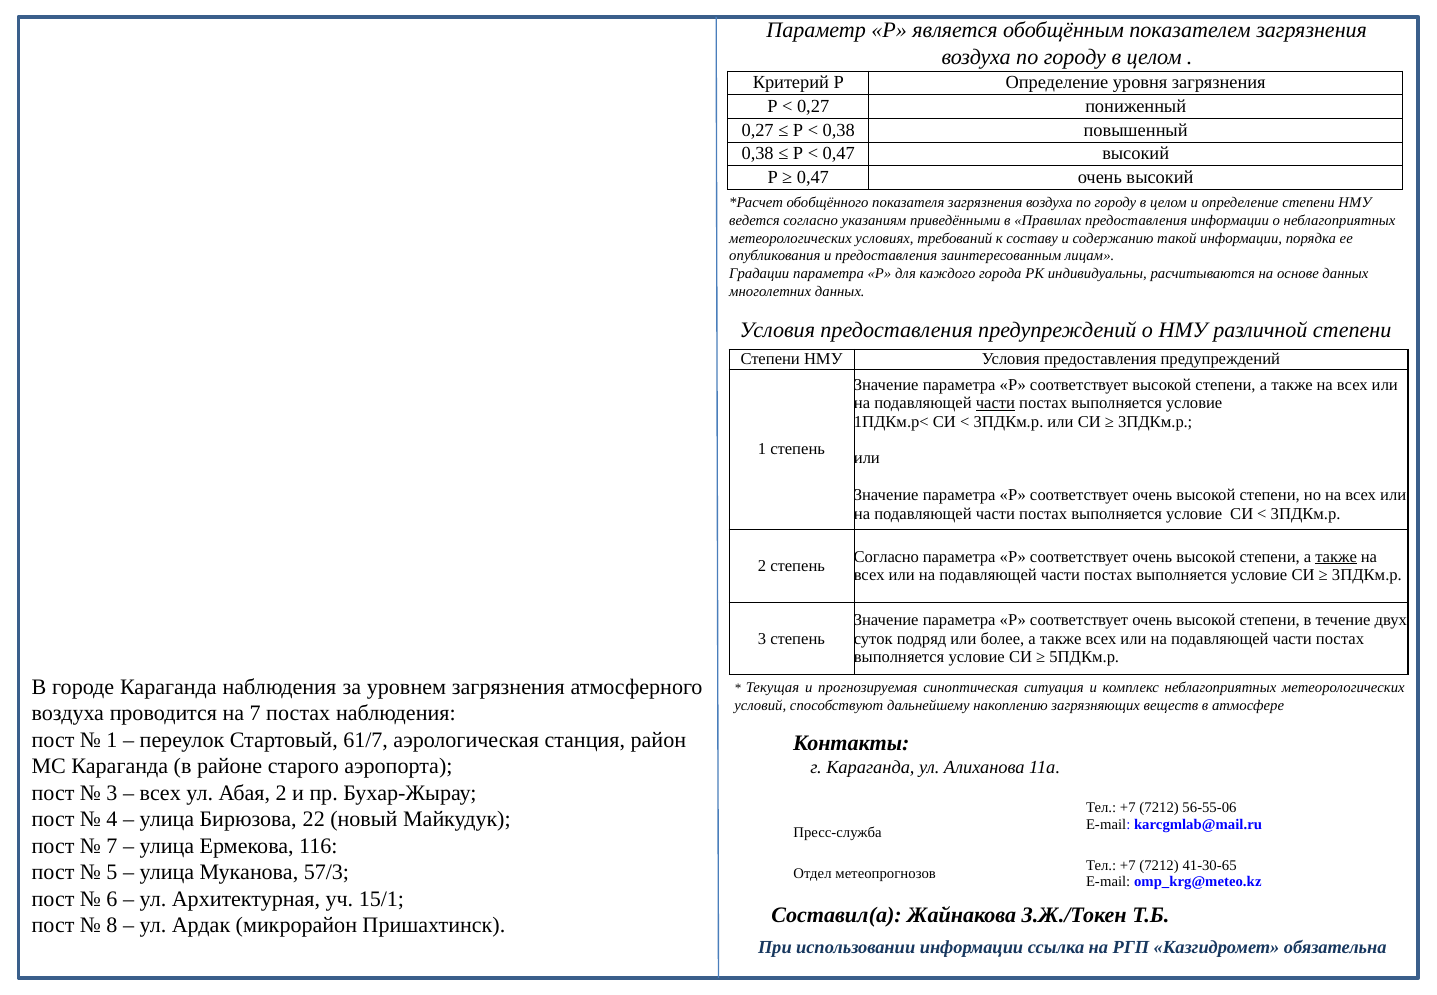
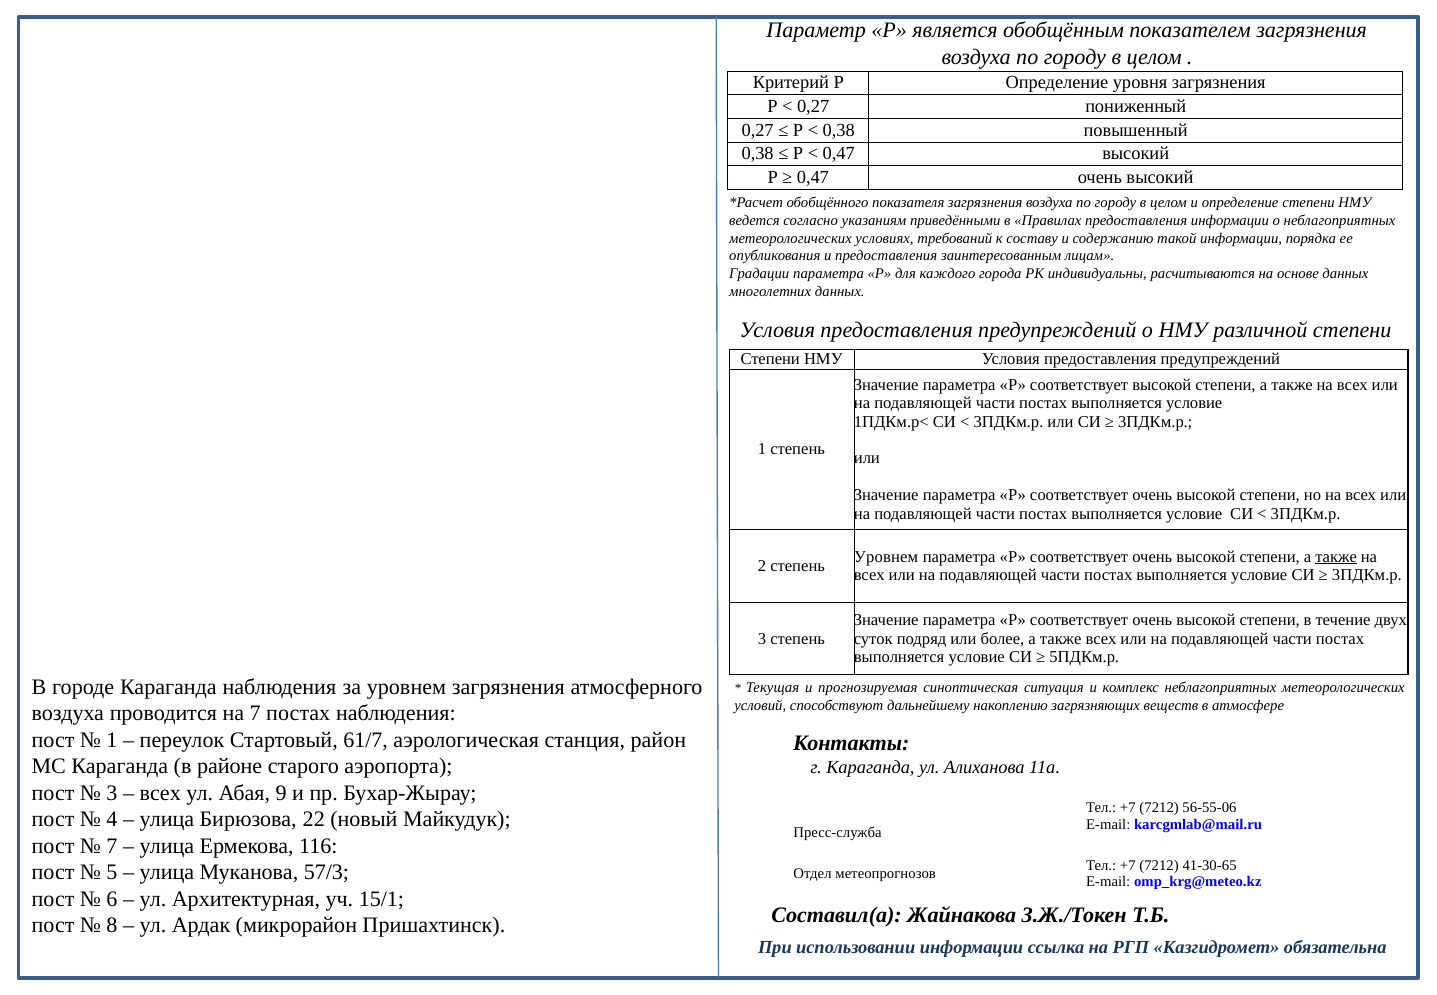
части underline: present -> none (995, 403)
Согласно: Согласно -> Уровнем (886, 557)
Абая 2: 2 -> 9 (281, 793)
